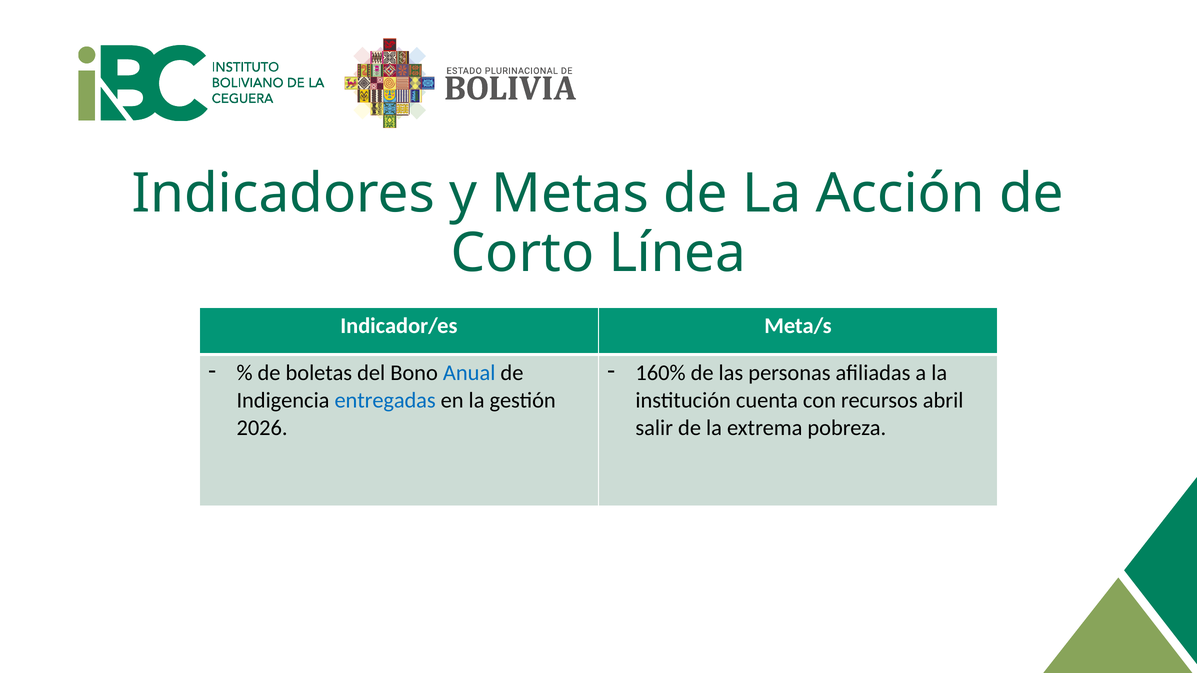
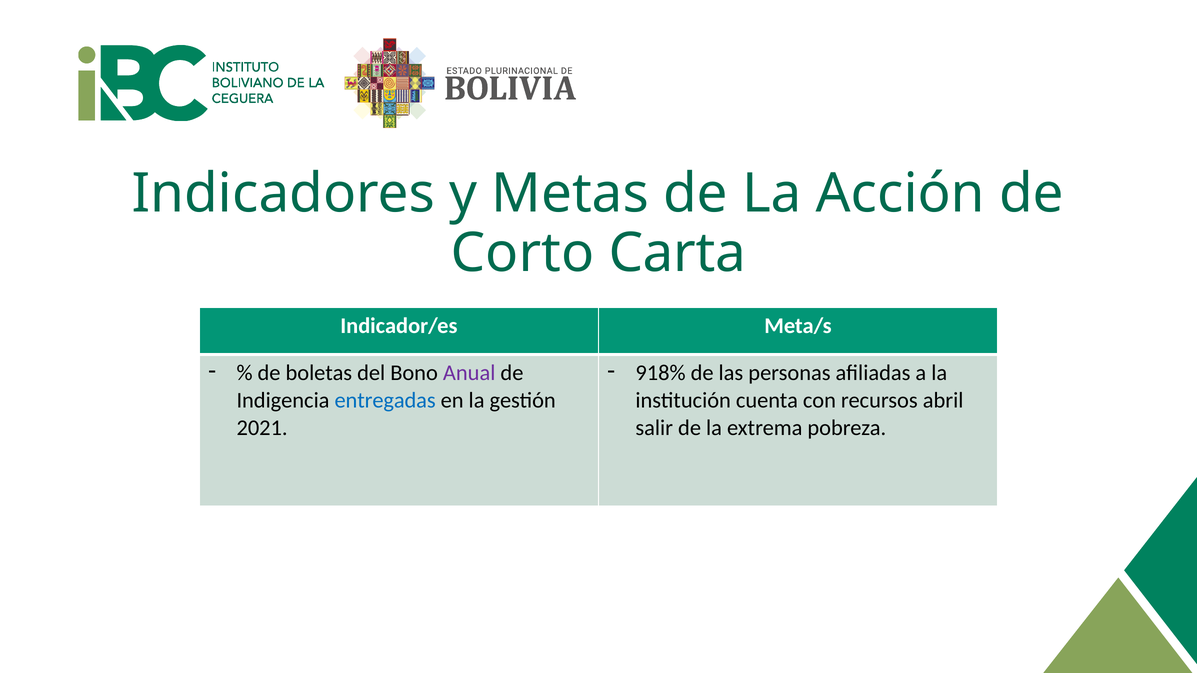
Línea: Línea -> Carta (677, 253)
Anual colour: blue -> purple (469, 373)
160%: 160% -> 918% (661, 373)
2026: 2026 -> 2021 (262, 428)
